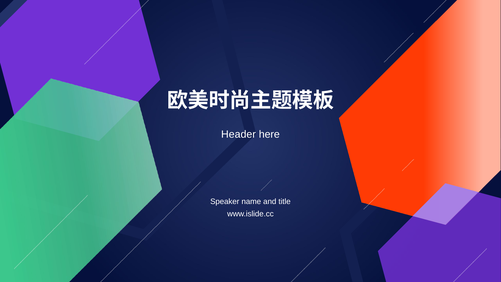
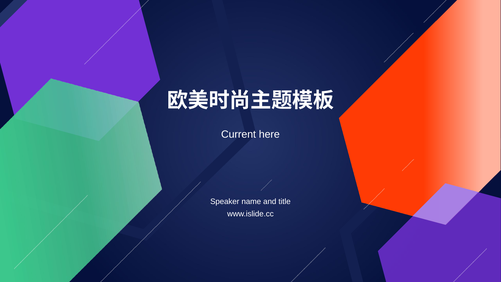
Header: Header -> Current (239, 134)
